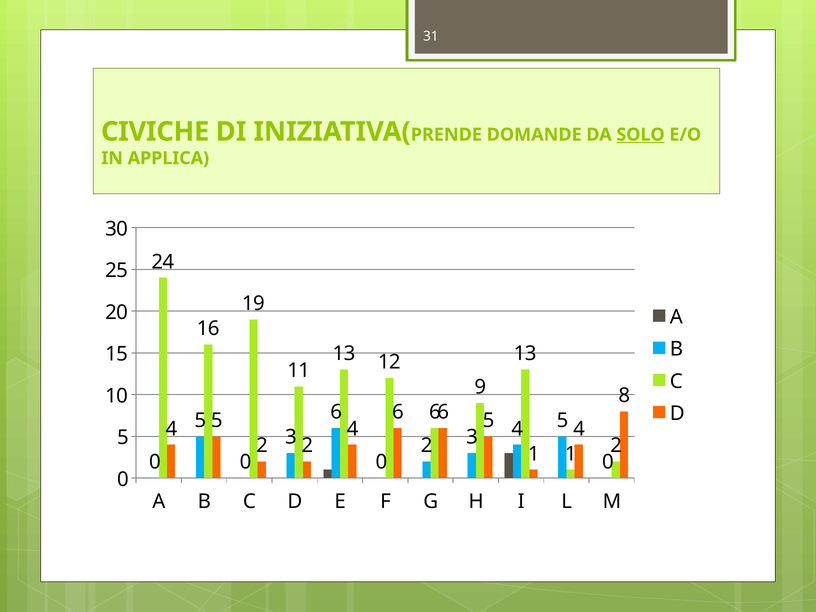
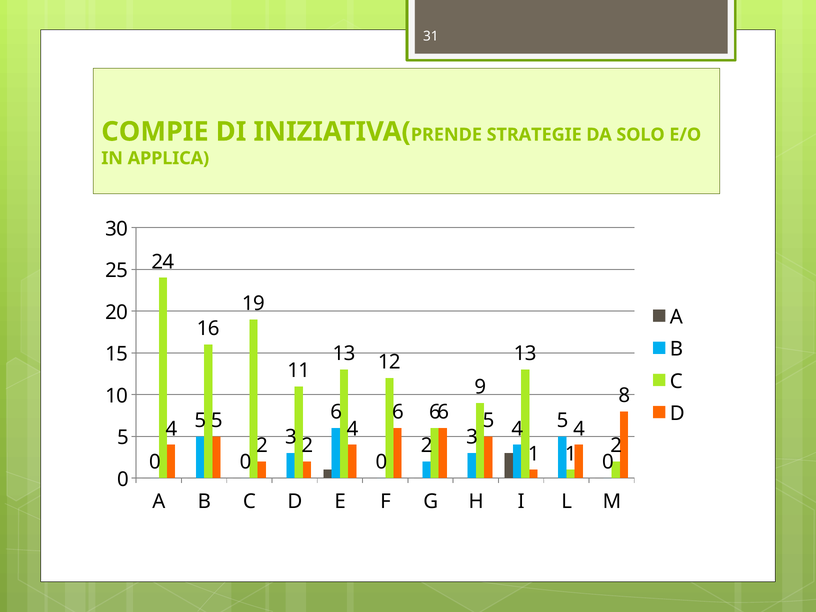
CIVICHE: CIVICHE -> COMPIE (155, 132)
DOMANDE: DOMANDE -> STRATEGIE (534, 135)
SOLO underline: present -> none (641, 135)
